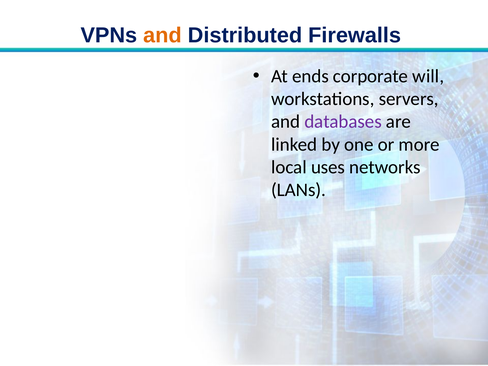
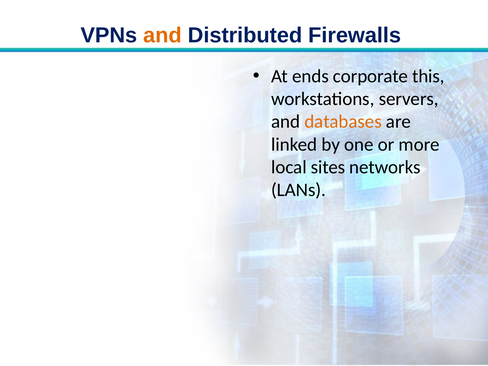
will: will -> this (428, 76)
databases colour: purple -> orange (343, 122)
uses: uses -> sites (328, 167)
